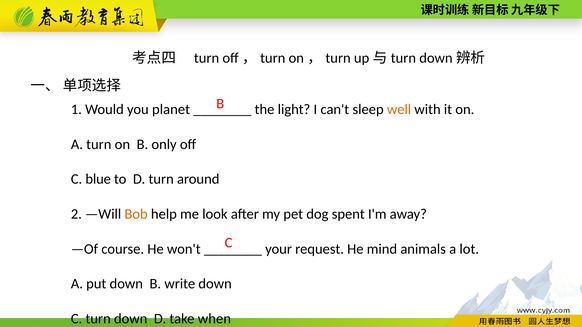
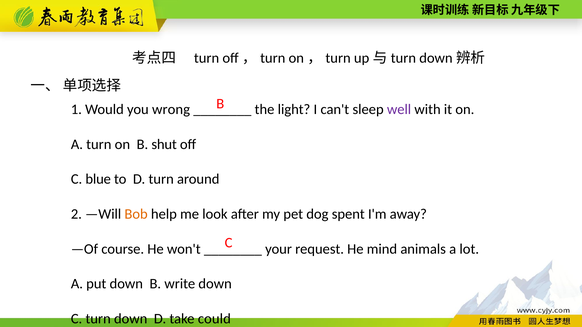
planet: planet -> wrong (171, 110)
well colour: orange -> purple (399, 110)
only: only -> shut (164, 144)
when: when -> could (214, 319)
